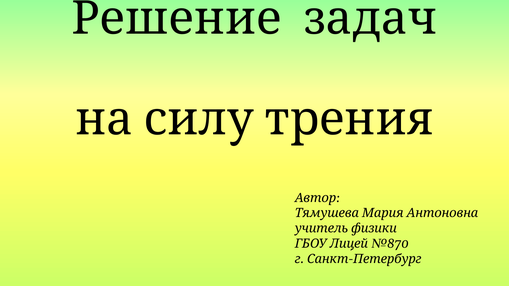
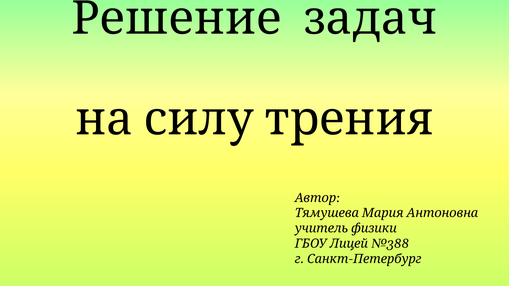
№870: №870 -> №388 (390, 244)
